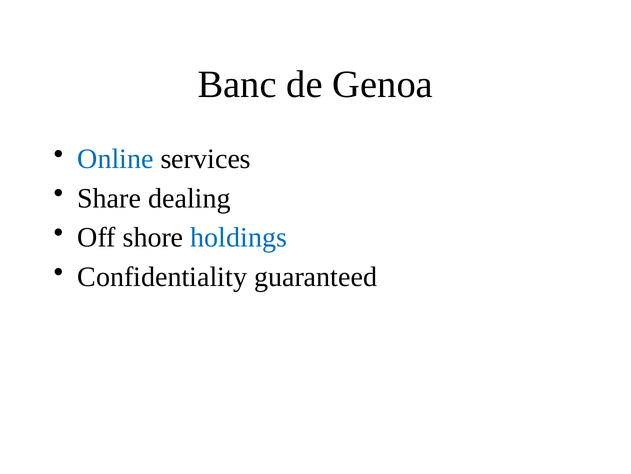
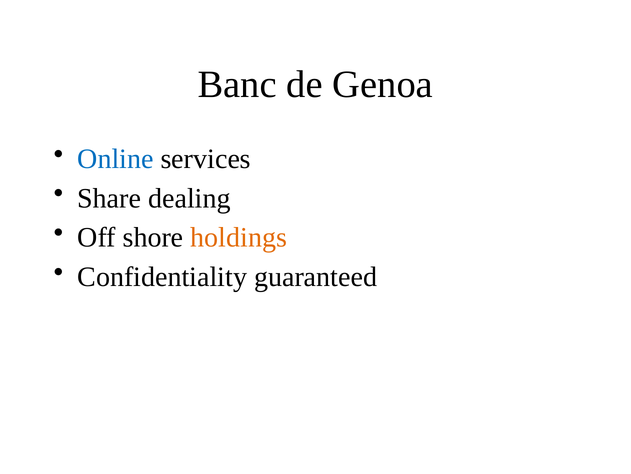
holdings colour: blue -> orange (239, 237)
